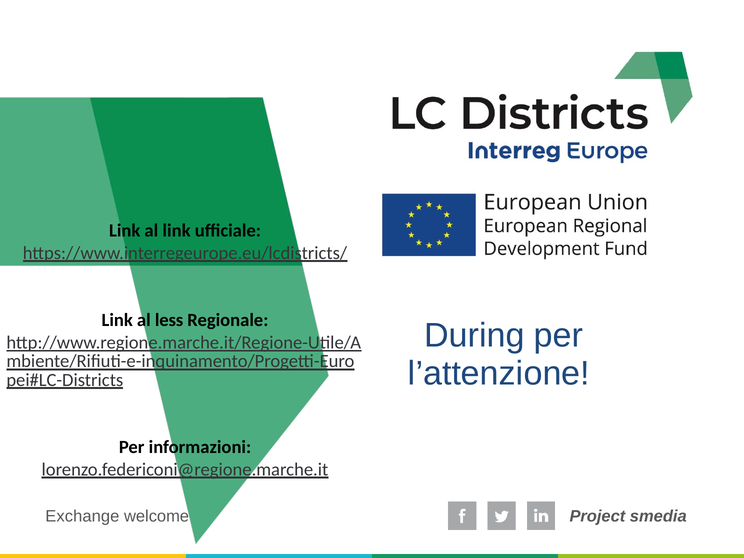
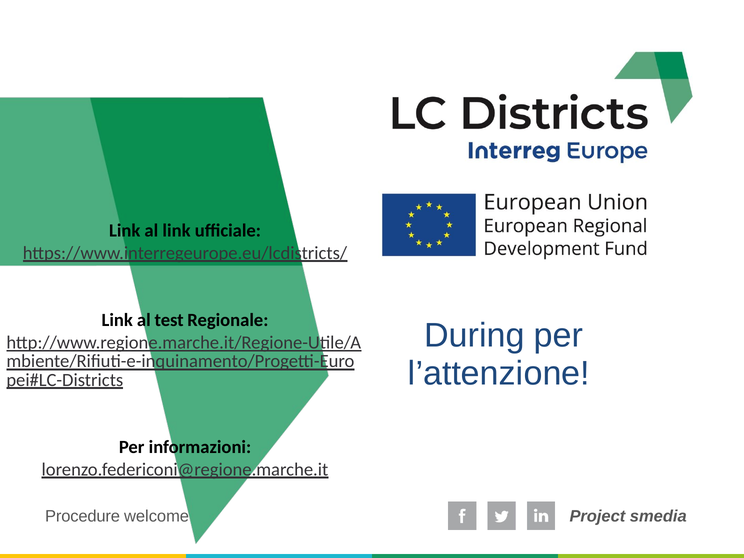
less: less -> test (169, 320)
Exchange: Exchange -> Procedure (83, 516)
